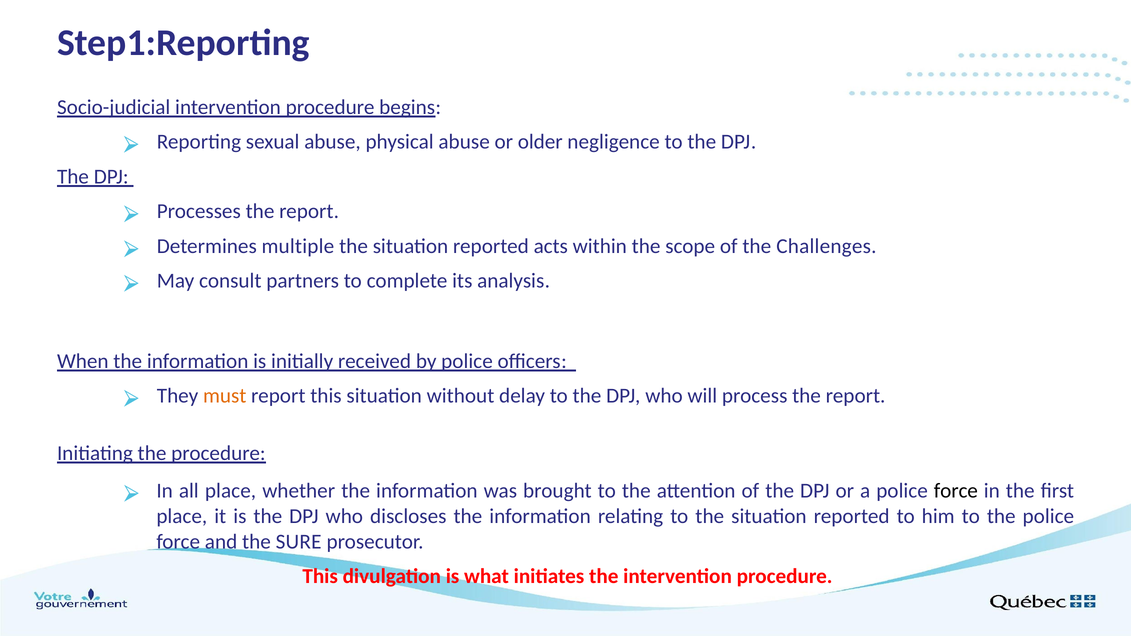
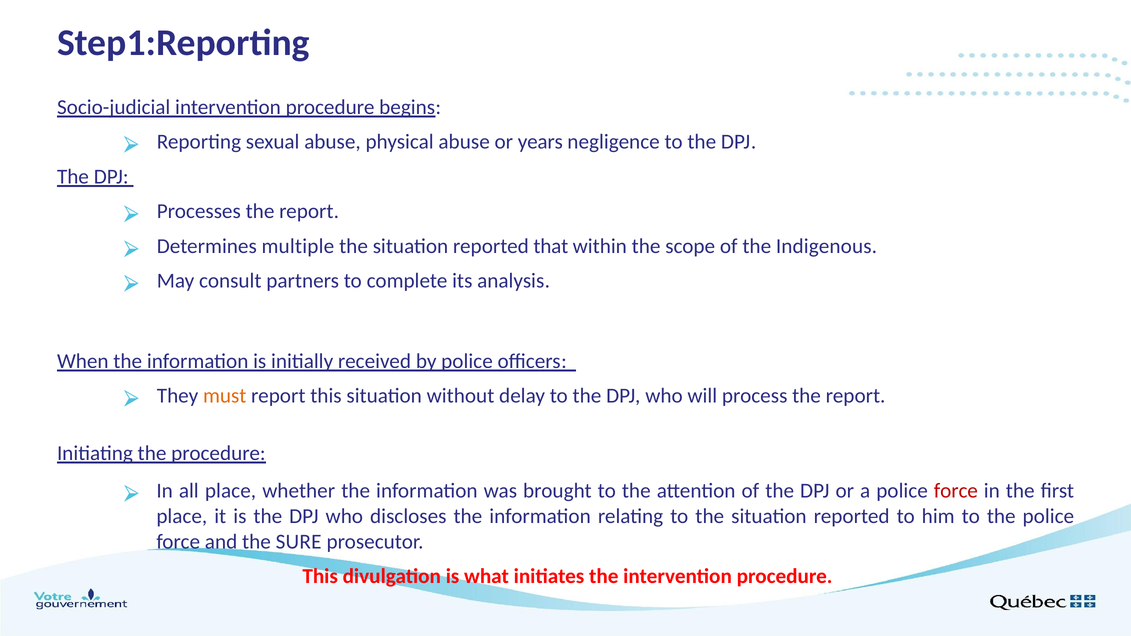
older: older -> years (540, 142)
acts: acts -> that (551, 246)
Challenges: Challenges -> Indigenous (826, 246)
force colour: black -> red (956, 491)
